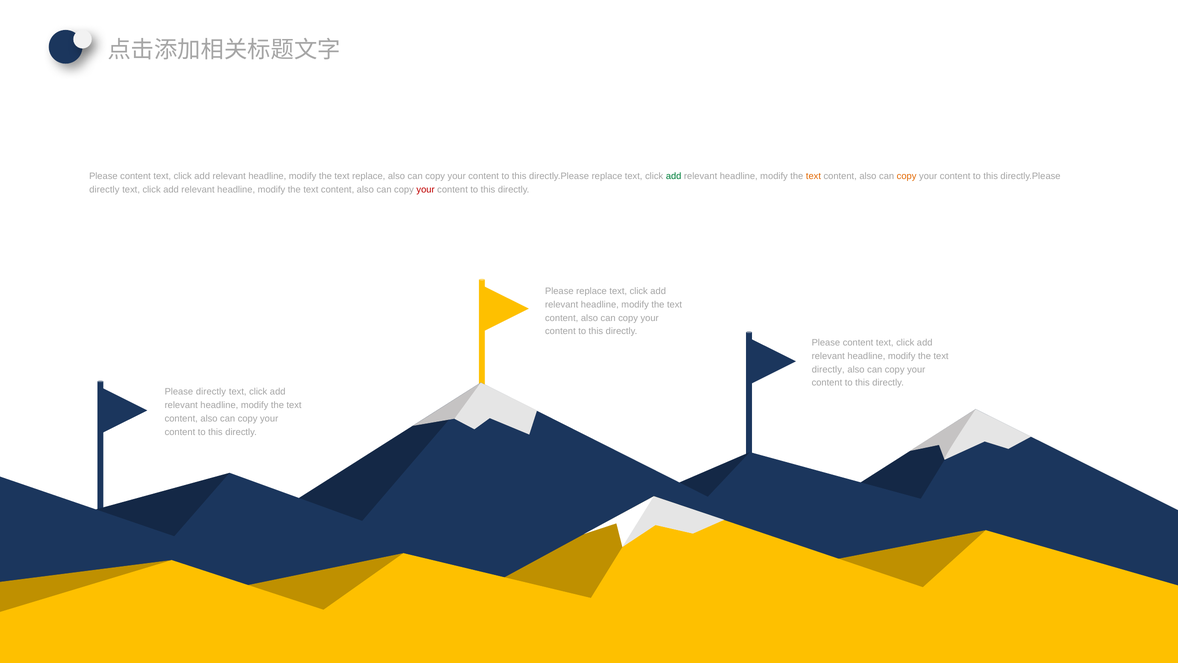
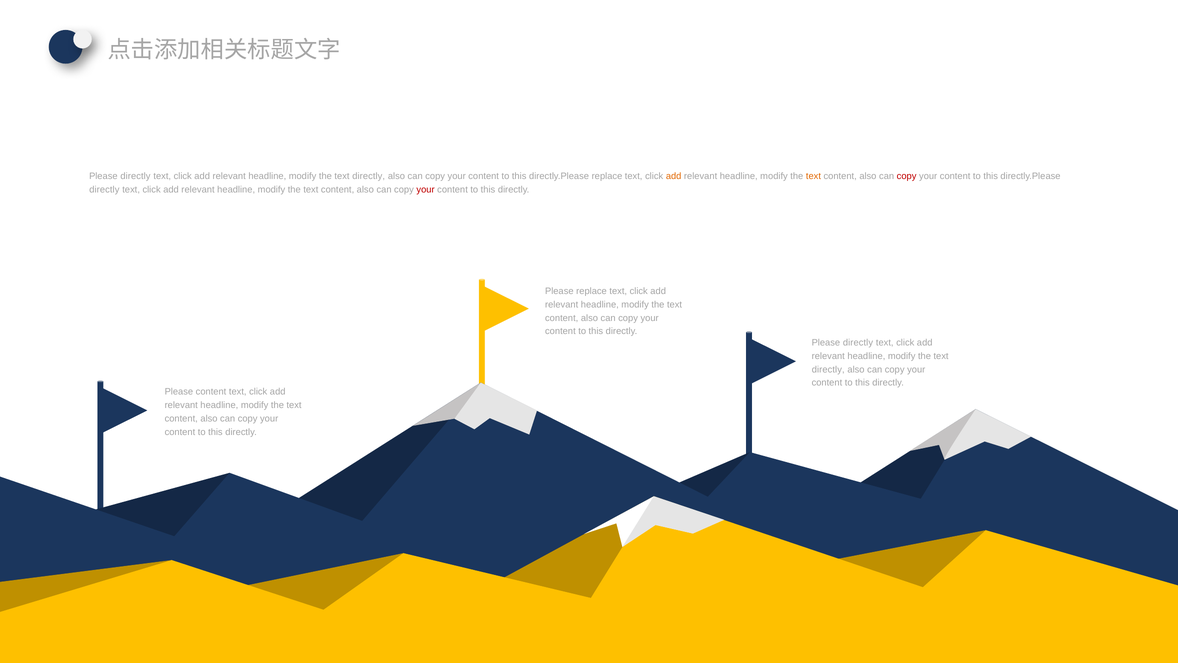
content: content -> directly (135, 176)
replace: replace -> directly (369, 176)
add colour: green -> orange (674, 176)
copy colour: orange -> red (907, 176)
content: content -> directly (858, 343)
Please directly: directly -> content (211, 392)
